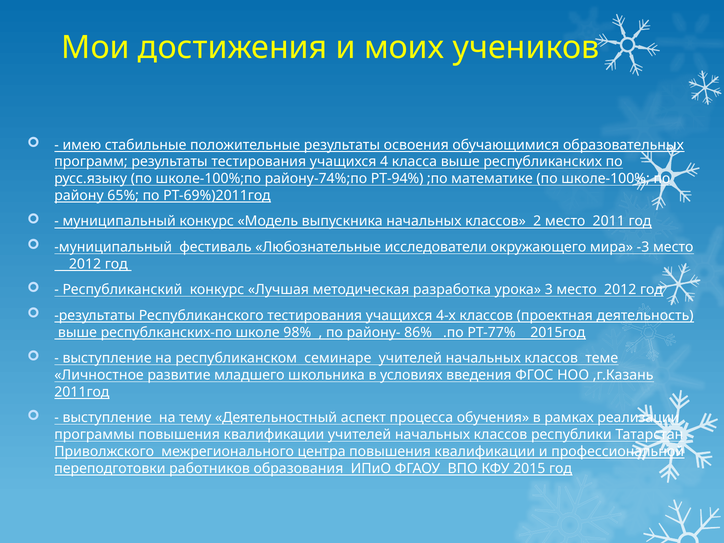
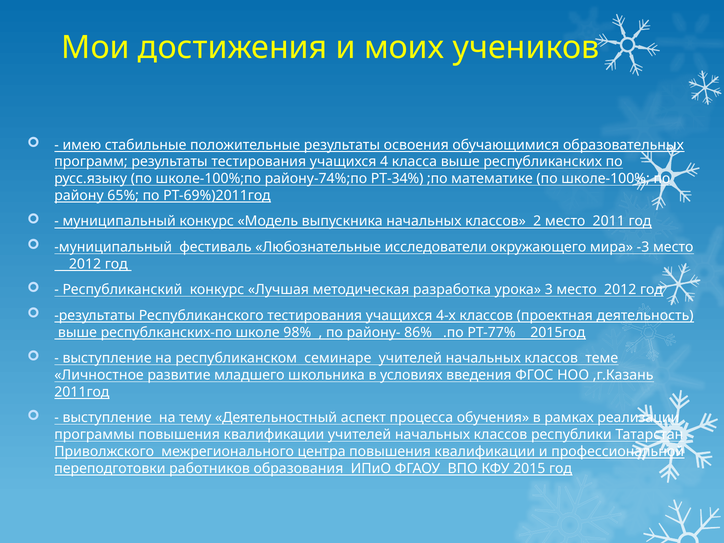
РТ-94%: РТ-94% -> РТ-34% (397, 179)
